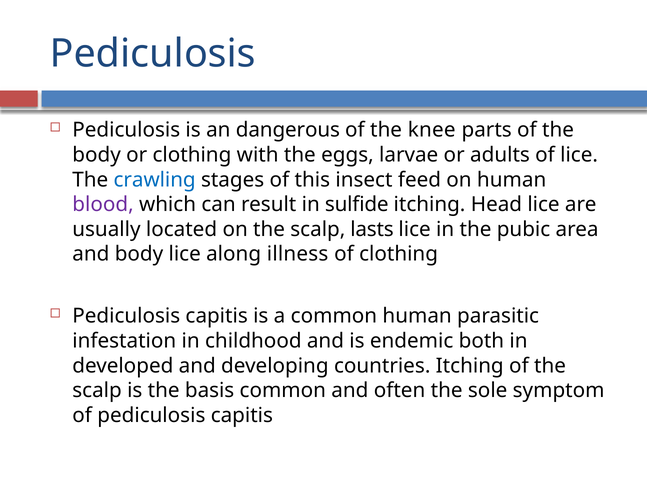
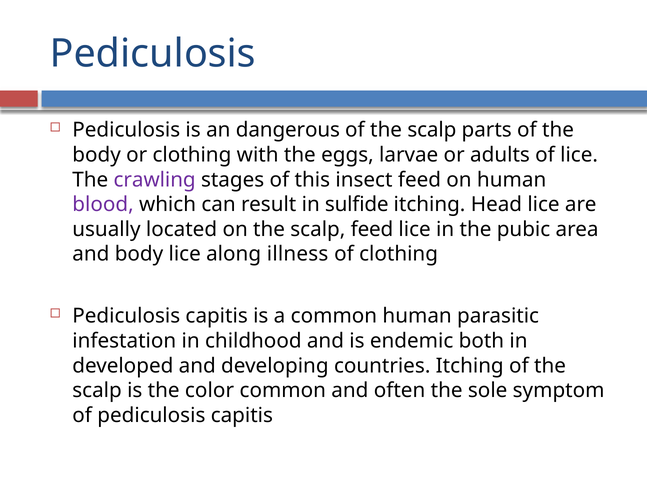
knee: knee -> scalp (432, 130)
crawling colour: blue -> purple (155, 180)
scalp lasts: lasts -> feed (372, 229)
basis: basis -> color (210, 391)
